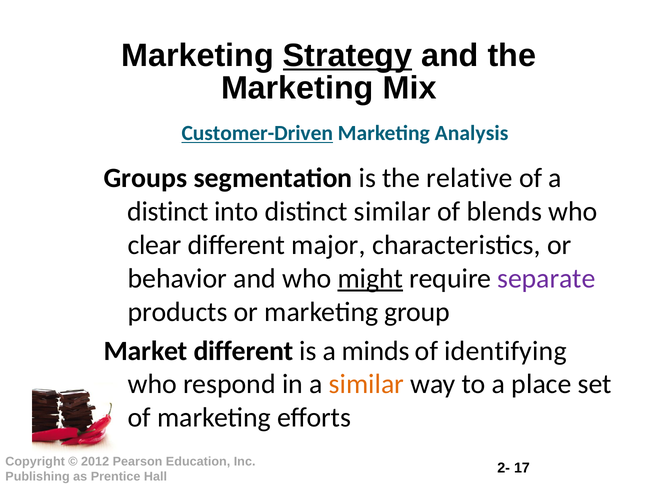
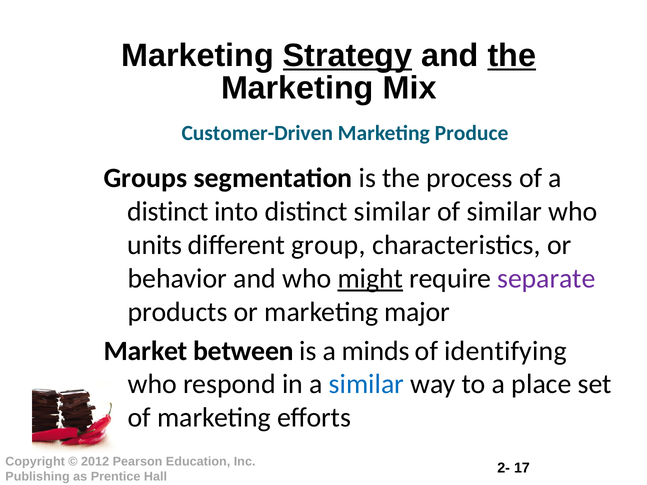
the underline: none -> present (512, 56)
Customer-Driven underline: present -> none (257, 133)
Analysis: Analysis -> Produce (472, 133)
relative: relative -> process (470, 178)
of blends: blends -> similar (504, 212)
clear: clear -> units (155, 245)
major: major -> group (328, 245)
group: group -> major (417, 312)
Market different: different -> between (244, 351)
similar colour: orange -> blue (367, 385)
